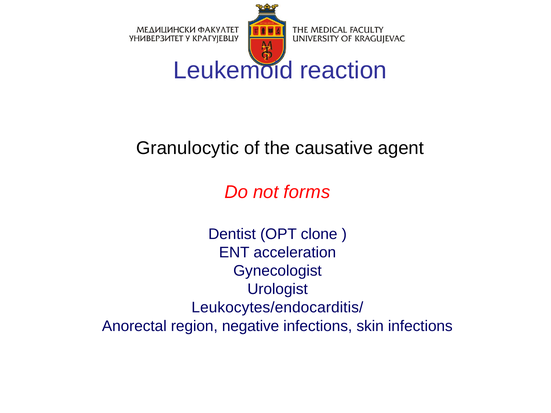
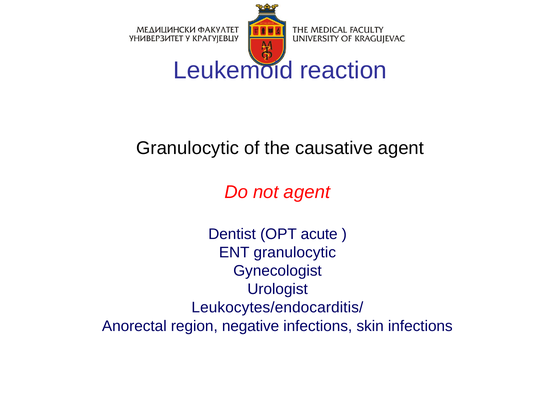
not forms: forms -> agent (307, 192)
clone: clone -> acute (319, 234)
ENT acceleration: acceleration -> granulocytic (295, 253)
